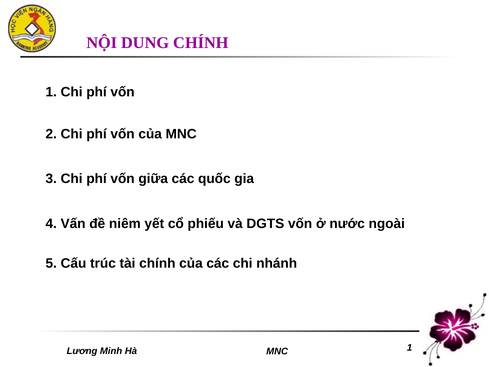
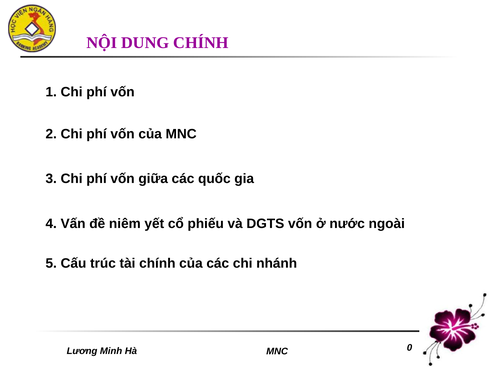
MNC 1: 1 -> 0 (409, 348)
